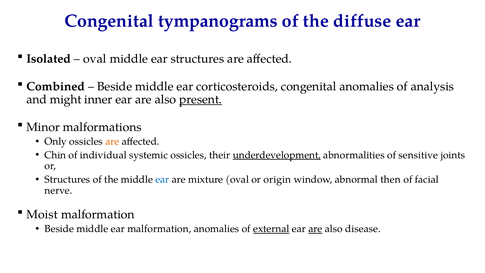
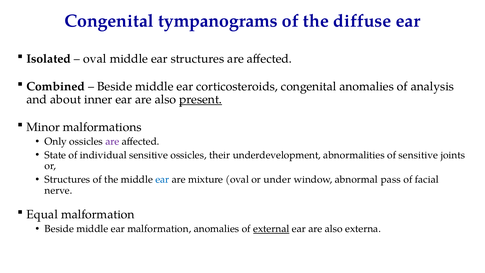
might: might -> about (66, 99)
are colour: orange -> purple (112, 142)
Chin: Chin -> State (55, 155)
individual systemic: systemic -> sensitive (149, 155)
underdevelopment underline: present -> none (277, 155)
origin: origin -> under (277, 179)
then: then -> pass (391, 179)
Moist: Moist -> Equal (42, 214)
are underline: present -> none (315, 229)
disease: disease -> externa (363, 229)
